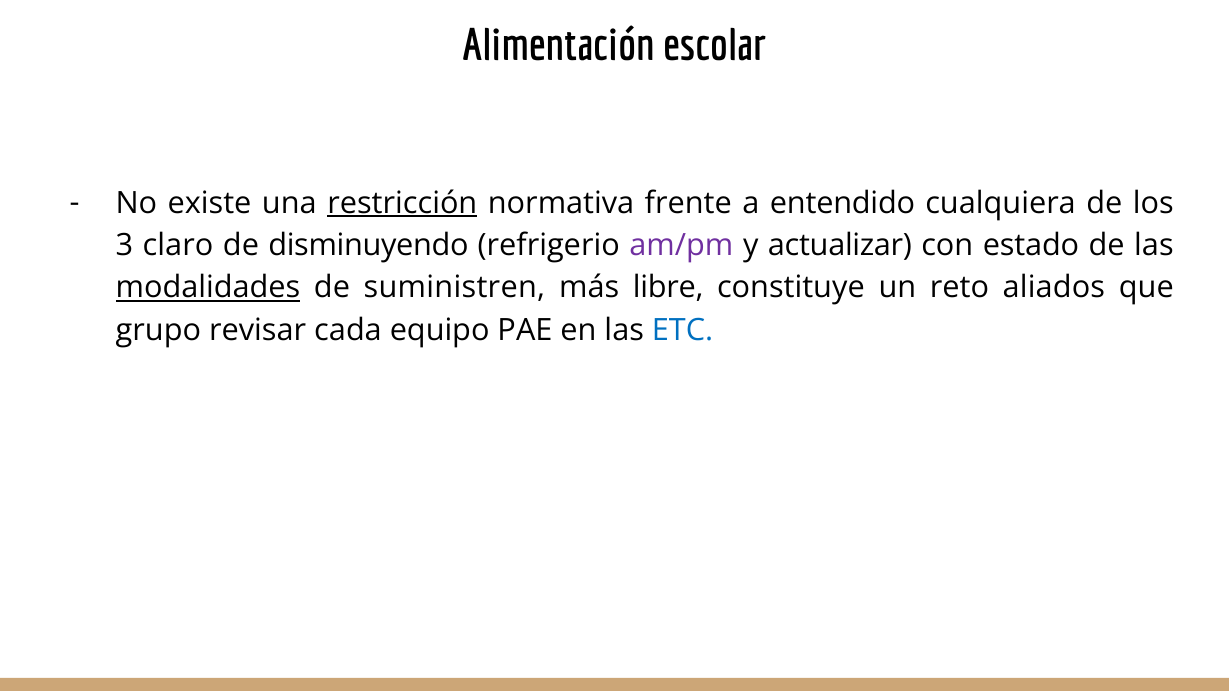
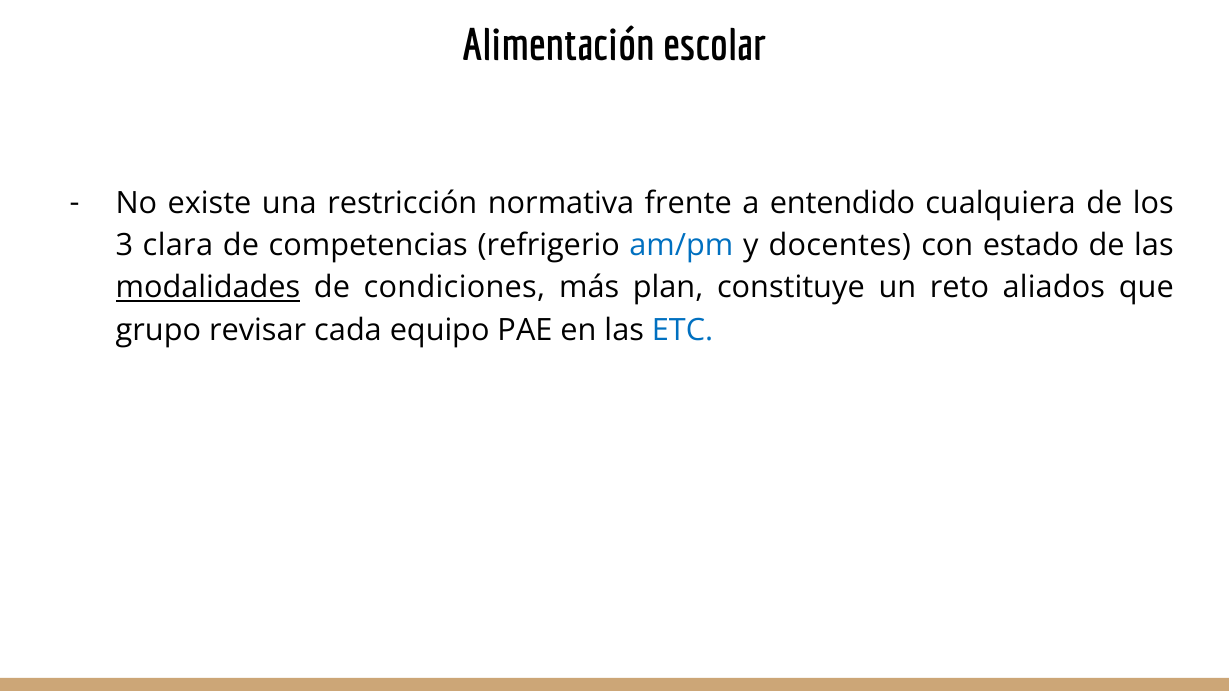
restricción underline: present -> none (402, 203)
claro: claro -> clara (178, 245)
disminuyendo: disminuyendo -> competencias (368, 245)
am/pm colour: purple -> blue (681, 245)
actualizar: actualizar -> docentes (840, 245)
suministren: suministren -> condiciones (454, 288)
libre: libre -> plan (668, 288)
